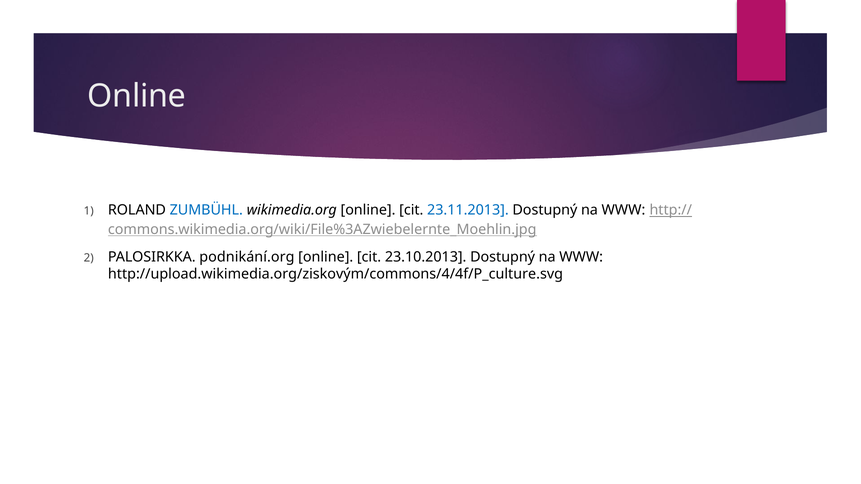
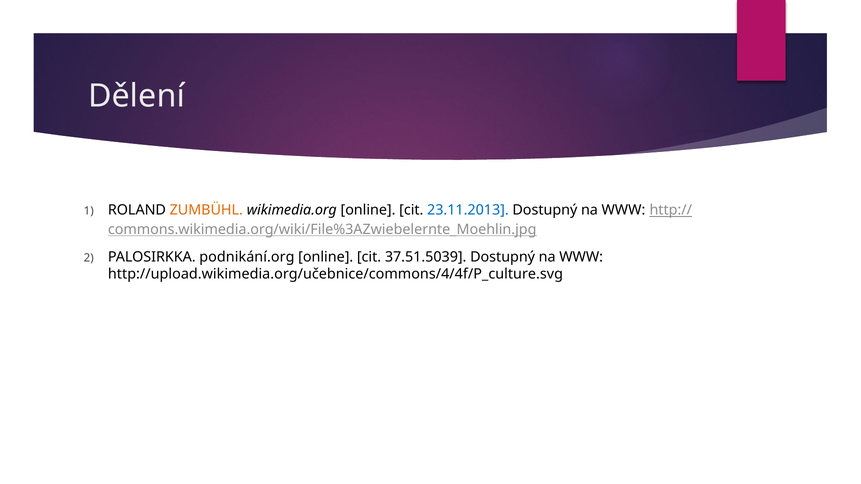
Online: Online -> Dělení (136, 96)
ZUMBÜHL colour: blue -> orange (206, 210)
23.10.2013: 23.10.2013 -> 37.51.5039 (426, 257)
http://upload.wikimedia.org/ziskovým/commons/4/4f/P_culture.svg: http://upload.wikimedia.org/ziskovým/commons/4/4f/P_culture.svg -> http://upload.wikimedia.org/učebnice/commons/4/4f/P_culture.svg (335, 274)
